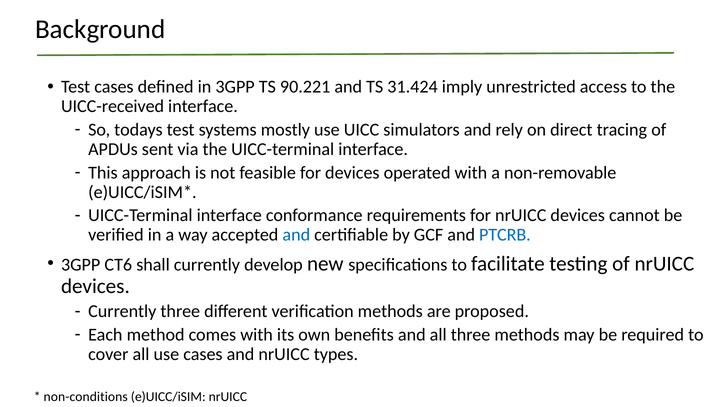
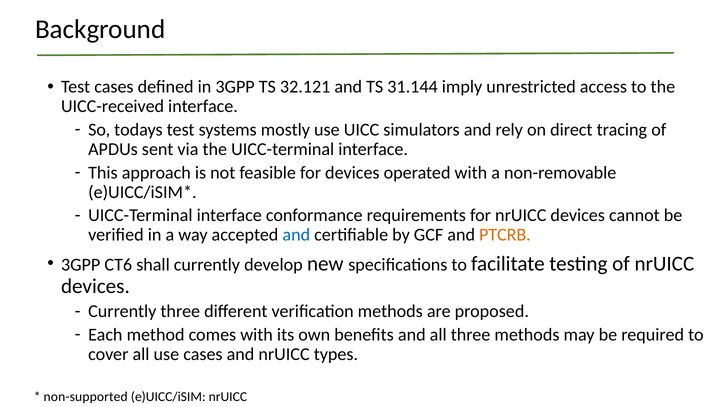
90.221: 90.221 -> 32.121 (305, 87)
31.424: 31.424 -> 31.144 (413, 87)
PTCRB colour: blue -> orange (505, 235)
non-conditions: non-conditions -> non-supported (86, 397)
